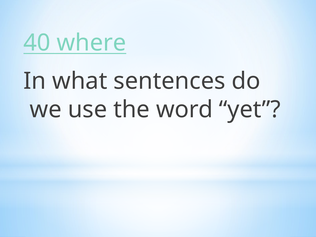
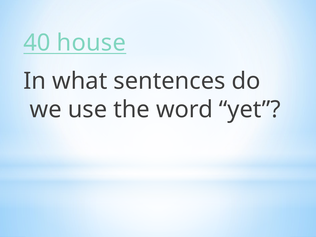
where: where -> house (91, 43)
